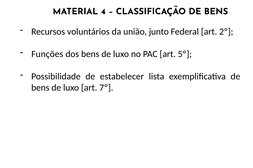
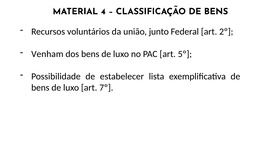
Funções: Funções -> Venham (47, 54)
